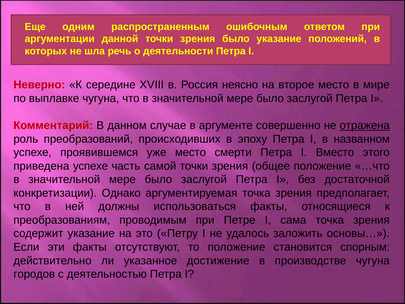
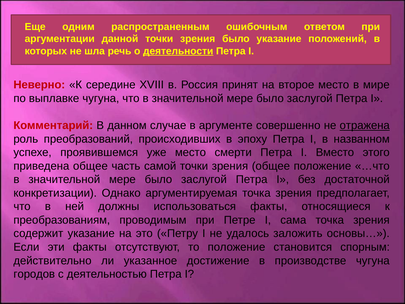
деятельности underline: none -> present (178, 51)
неясно: неясно -> принят (240, 85)
приведена успехе: успехе -> общее (90, 166)
